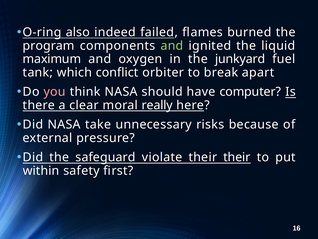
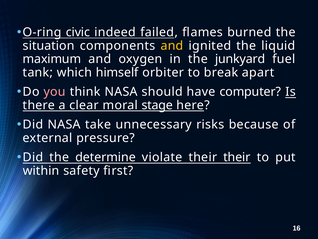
also: also -> civic (78, 32)
program: program -> situation (49, 46)
and colour: light green -> yellow (172, 46)
conflict: conflict -> himself (117, 72)
really: really -> stage (157, 105)
safeguard: safeguard -> determine (106, 157)
